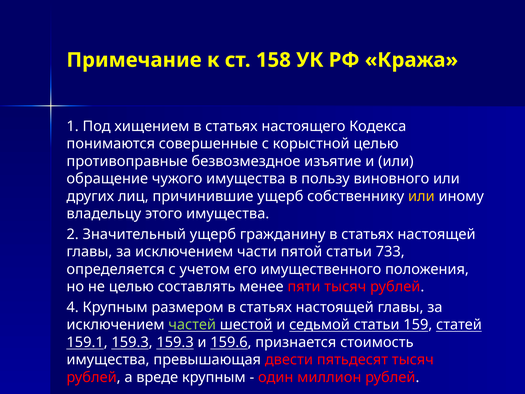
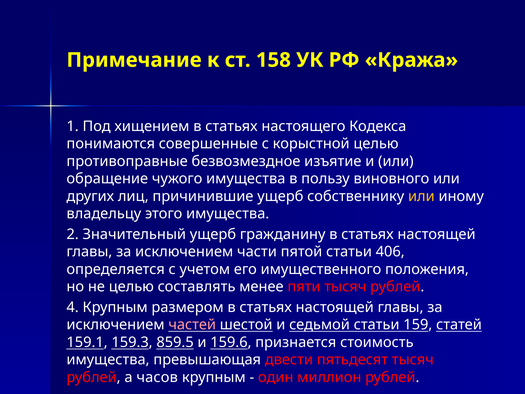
733: 733 -> 406 (390, 252)
частей colour: light green -> pink (192, 325)
159.3 159.3: 159.3 -> 859.5 (175, 342)
вреде: вреде -> часов (157, 377)
